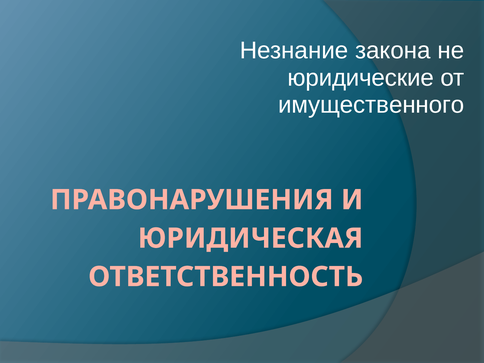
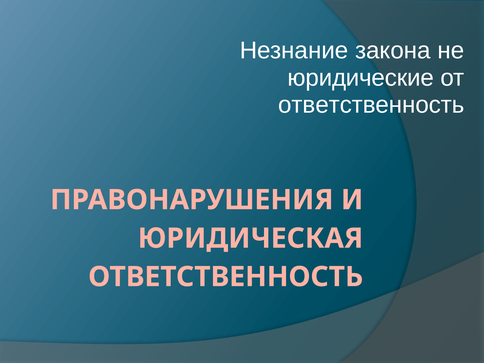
имущественного: имущественного -> ответственность (371, 105)
